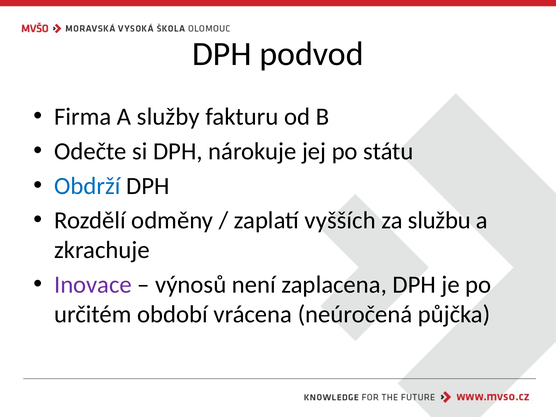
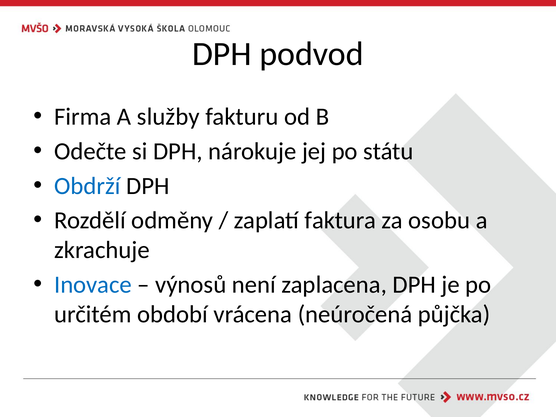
vyšších: vyšších -> faktura (340, 220)
službu: službu -> osobu (439, 220)
Inovace colour: purple -> blue (93, 285)
